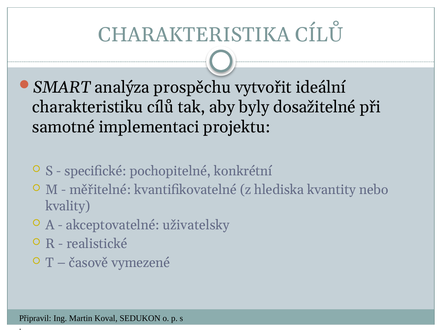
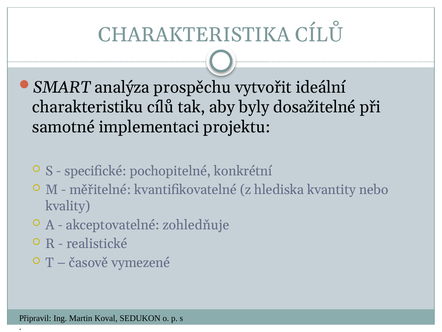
uživatelsky: uživatelsky -> zohledňuje (196, 225)
